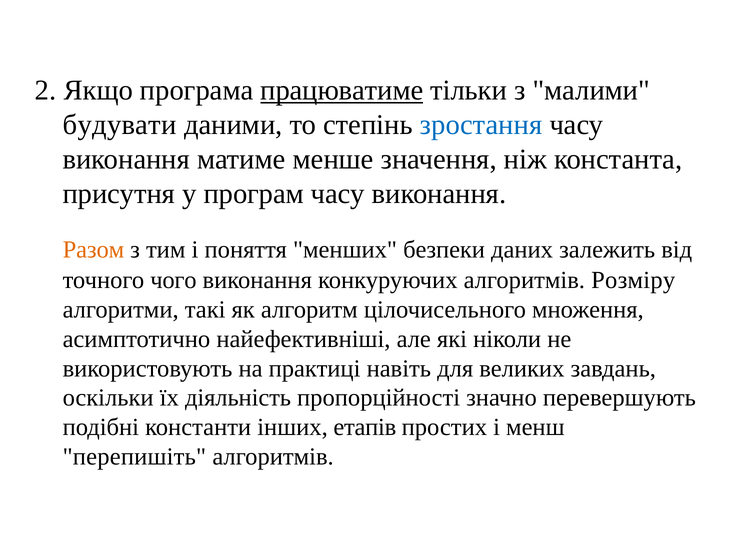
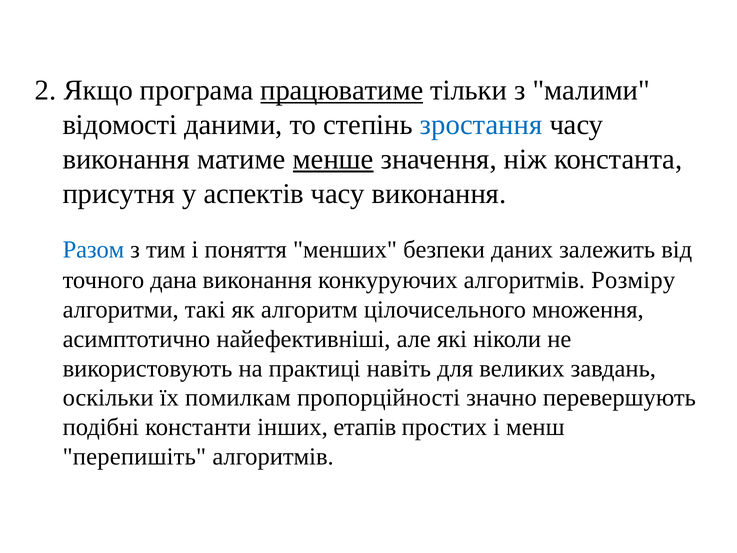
будувати: будувати -> відомості (120, 125)
менше underline: none -> present (333, 159)
програм: програм -> аспектів (254, 194)
Разом colour: orange -> blue (93, 249)
чого: чого -> дана (173, 280)
діяльність: діяльність -> помилкам (238, 398)
